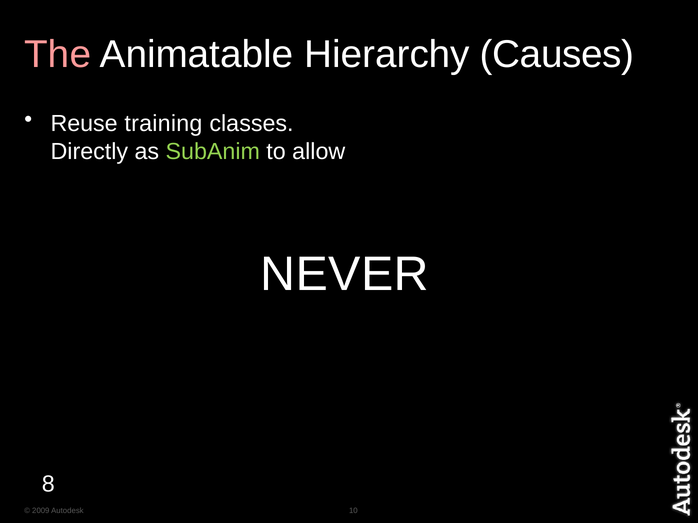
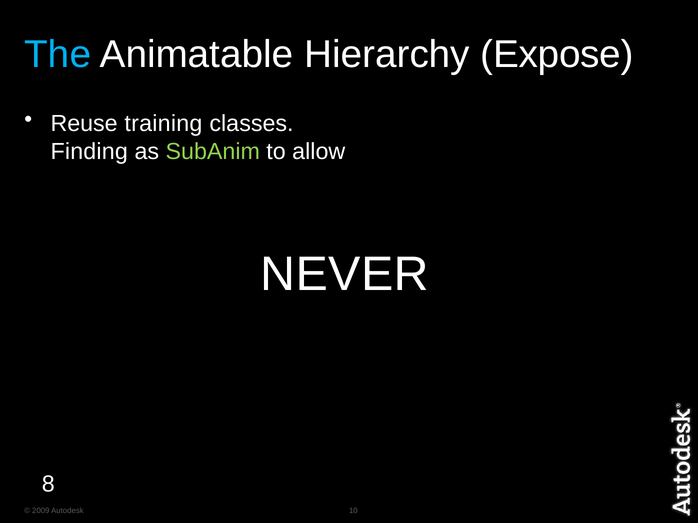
The colour: pink -> light blue (58, 55)
Causes: Causes -> Expose (557, 55)
Directly: Directly -> Finding (89, 152)
